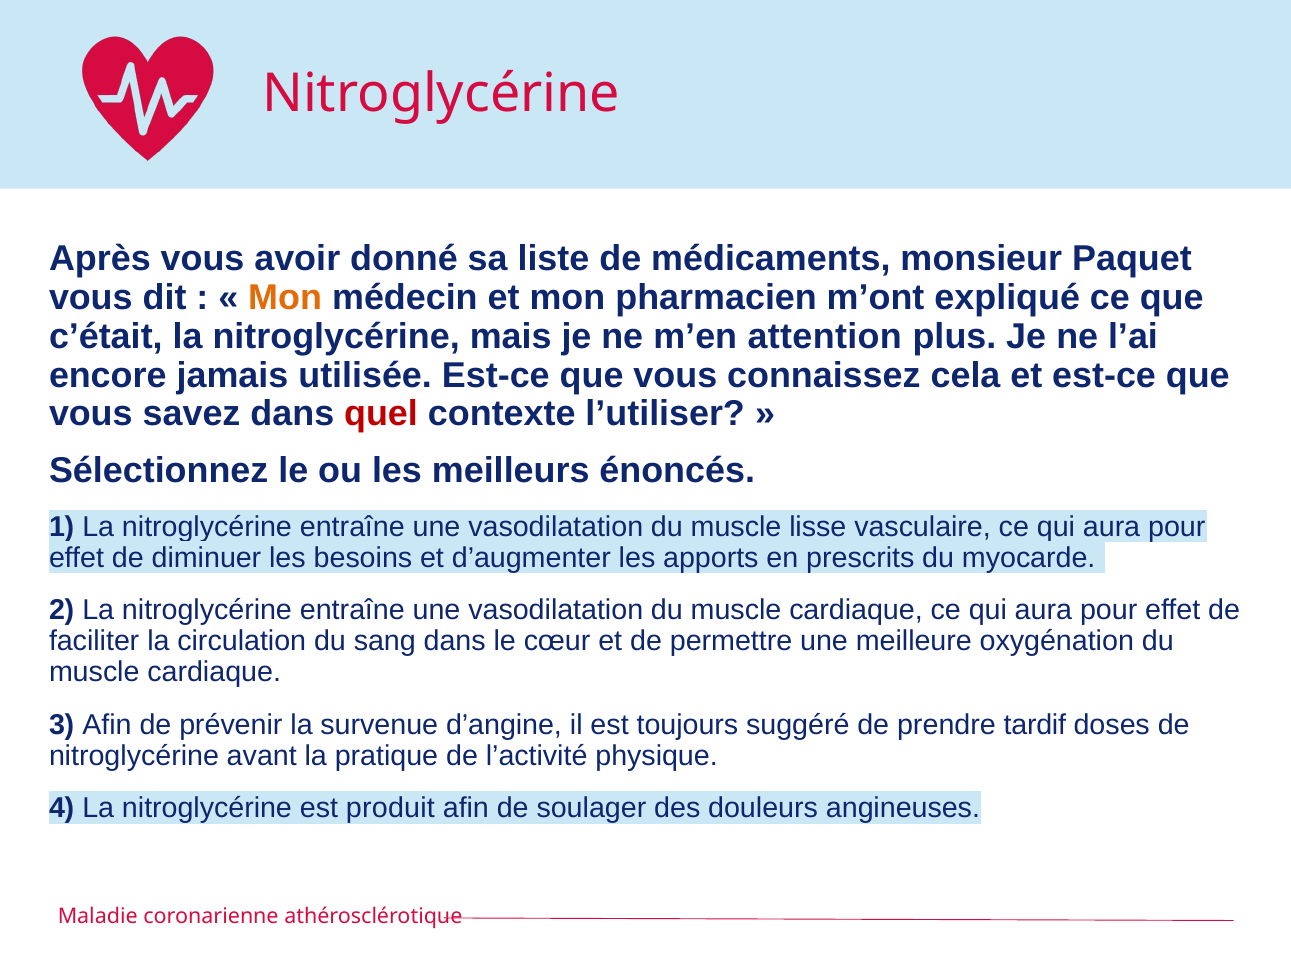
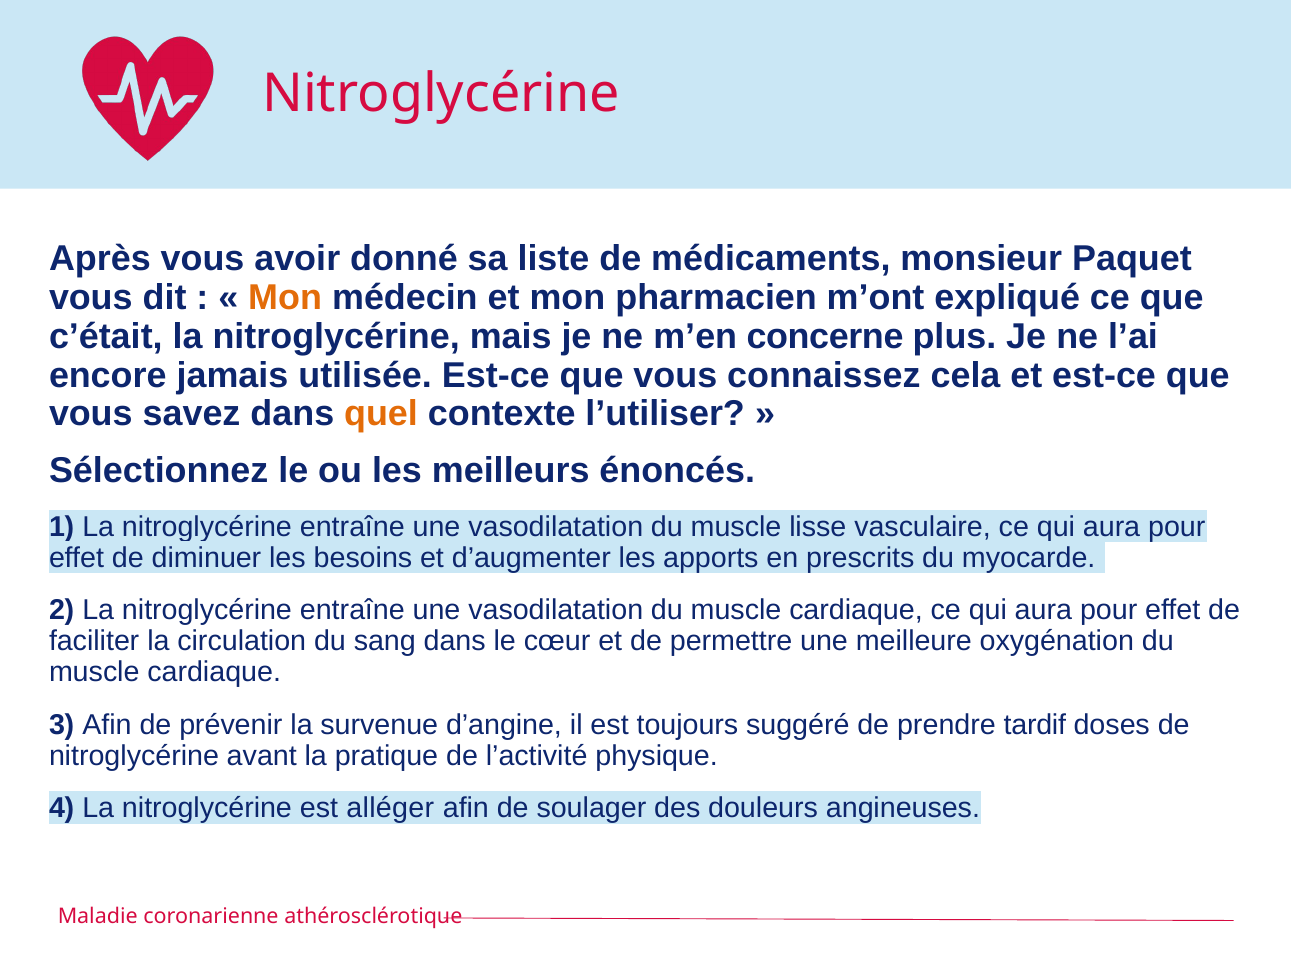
attention: attention -> concerne (825, 337)
quel colour: red -> orange (381, 414)
produit: produit -> alléger (390, 808)
